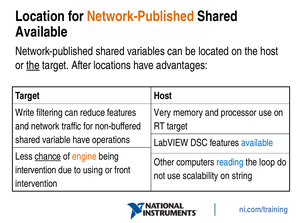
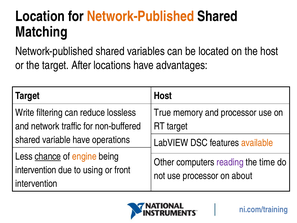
Available: Available -> Matching (41, 32)
the underline: present -> none (33, 65)
reduce features: features -> lossless (122, 113)
Very: Very -> True (162, 113)
available colour: blue -> orange (257, 143)
reading colour: blue -> purple (230, 162)
loop: loop -> time (267, 162)
use scalability: scalability -> processor (200, 176)
string: string -> about (242, 176)
